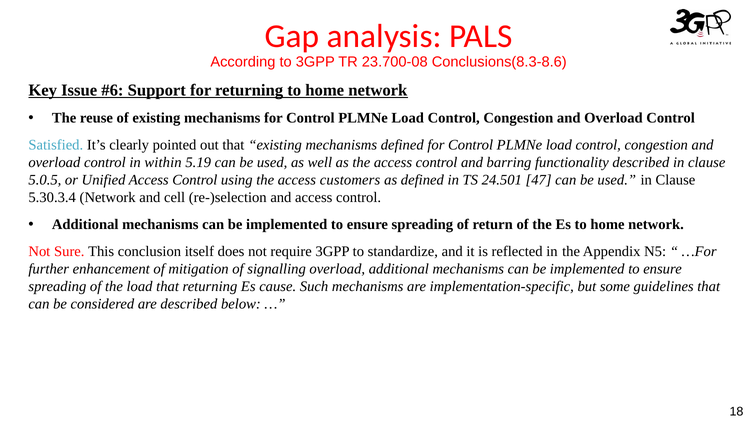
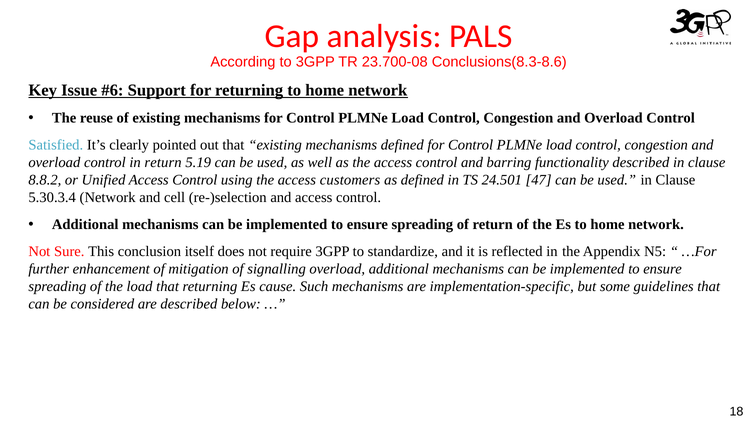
in within: within -> return (163, 163)
5.0.5: 5.0.5 -> 8.8.2 (45, 180)
